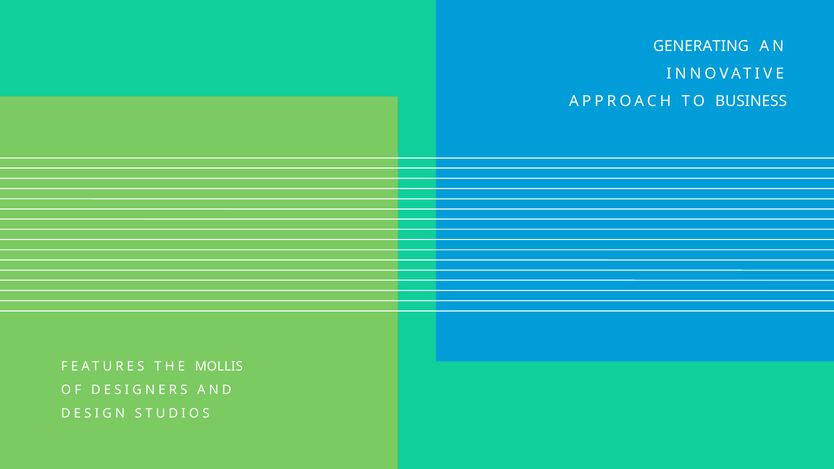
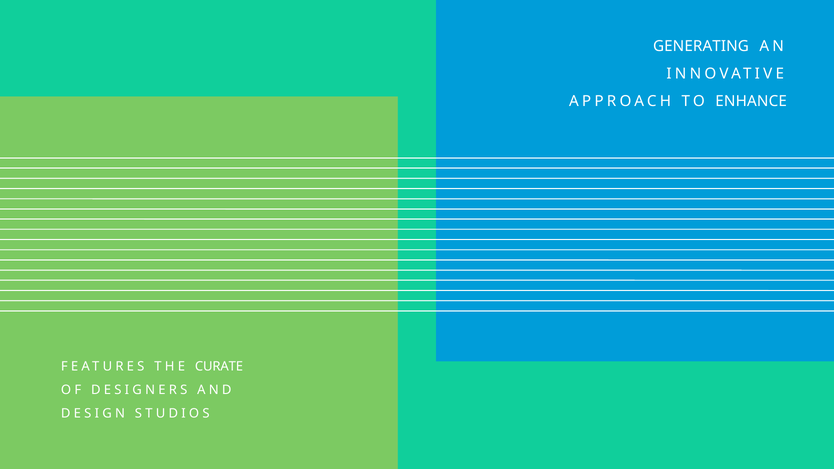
BUSINESS: BUSINESS -> ENHANCE (751, 101)
MOLLIS: MOLLIS -> CURATE (219, 367)
